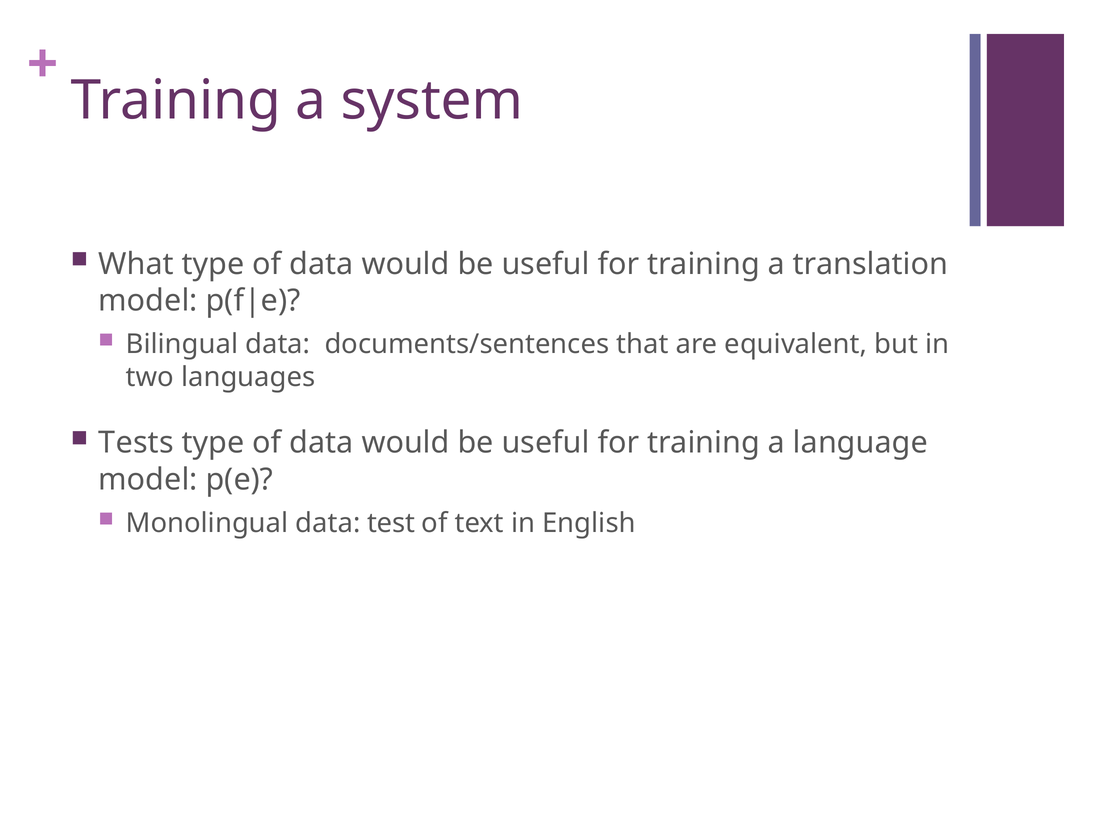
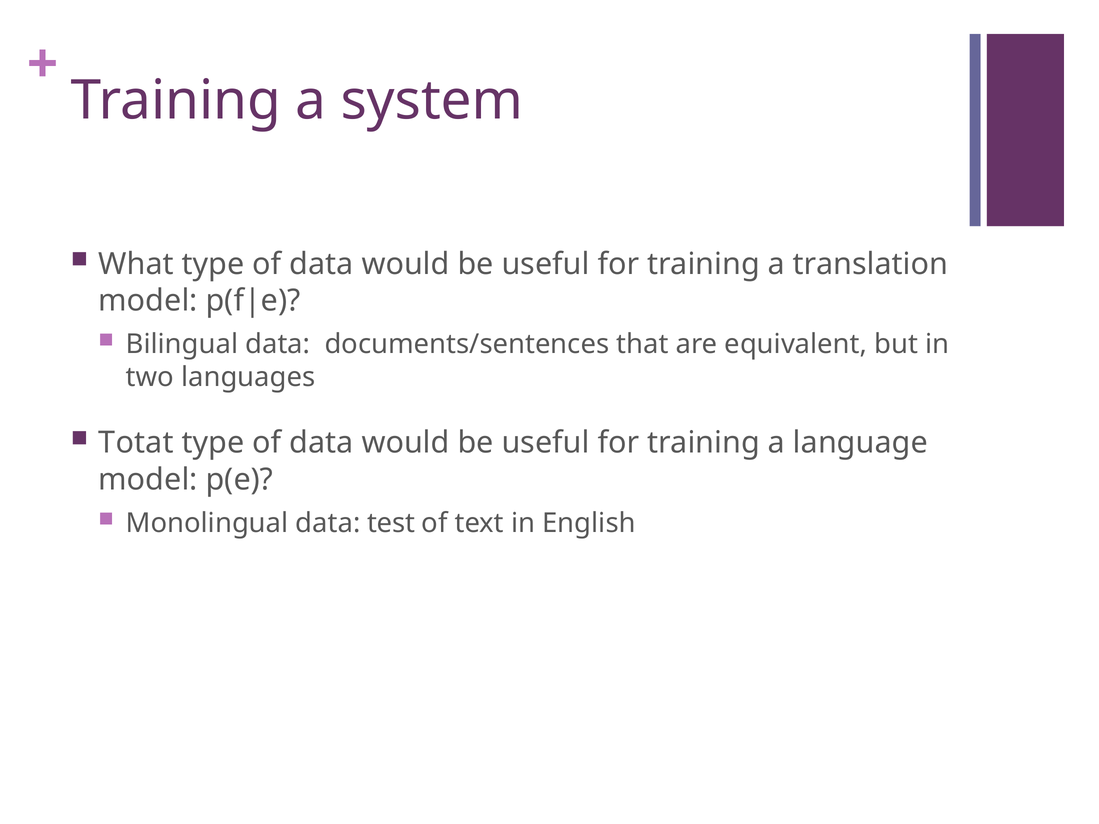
Tests: Tests -> Totat (136, 443)
